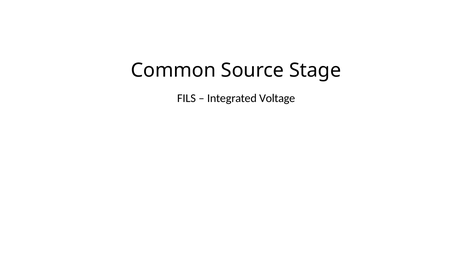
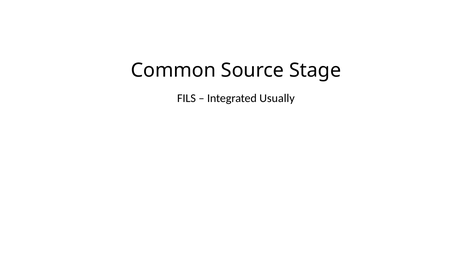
Voltage: Voltage -> Usually (277, 99)
